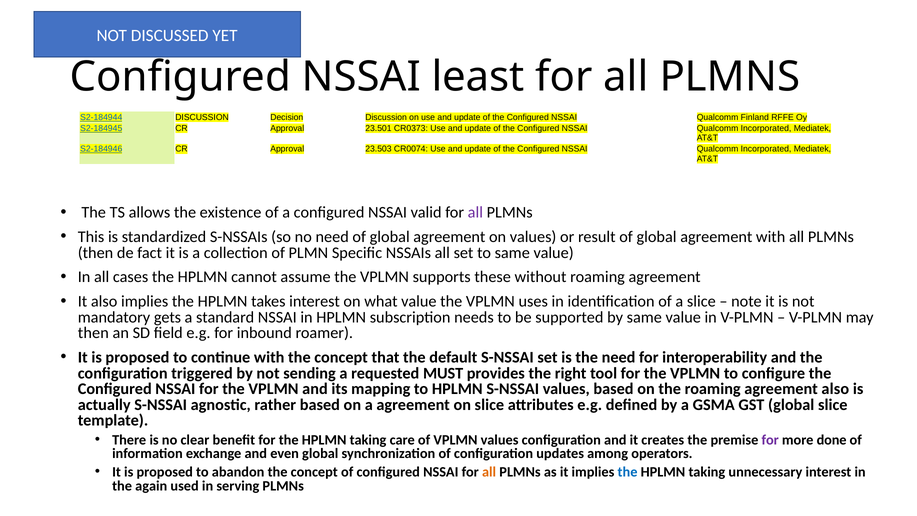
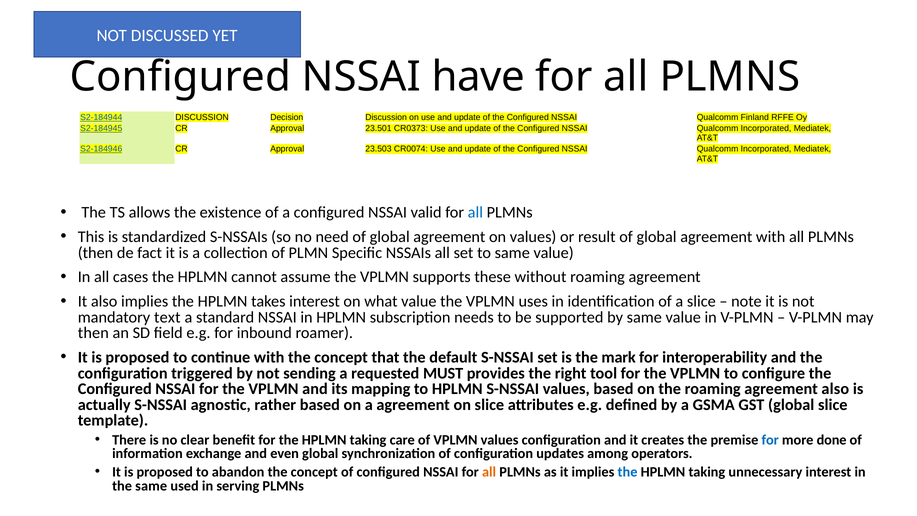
least: least -> have (478, 77)
all colour: purple -> blue (475, 212)
gets: gets -> text (167, 317)
the need: need -> mark (619, 357)
for colour: purple -> blue (770, 440)
the again: again -> same (151, 486)
